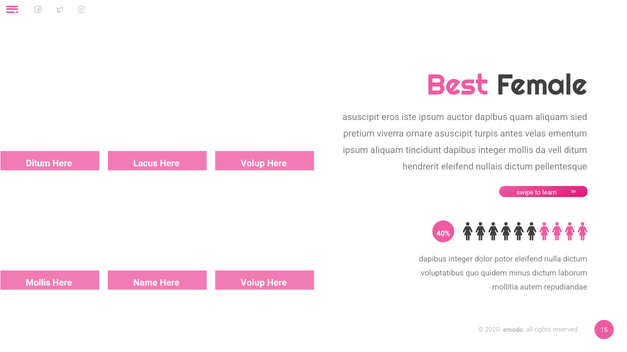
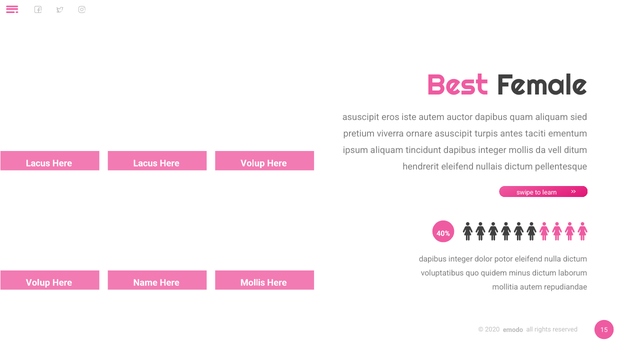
iste ipsum: ipsum -> autem (432, 118)
velas: velas -> taciti (536, 134)
Ditum: Ditum -> Lacus (38, 164)
Mollis: Mollis -> Volup (38, 283)
Volup: Volup -> Mollis (253, 283)
